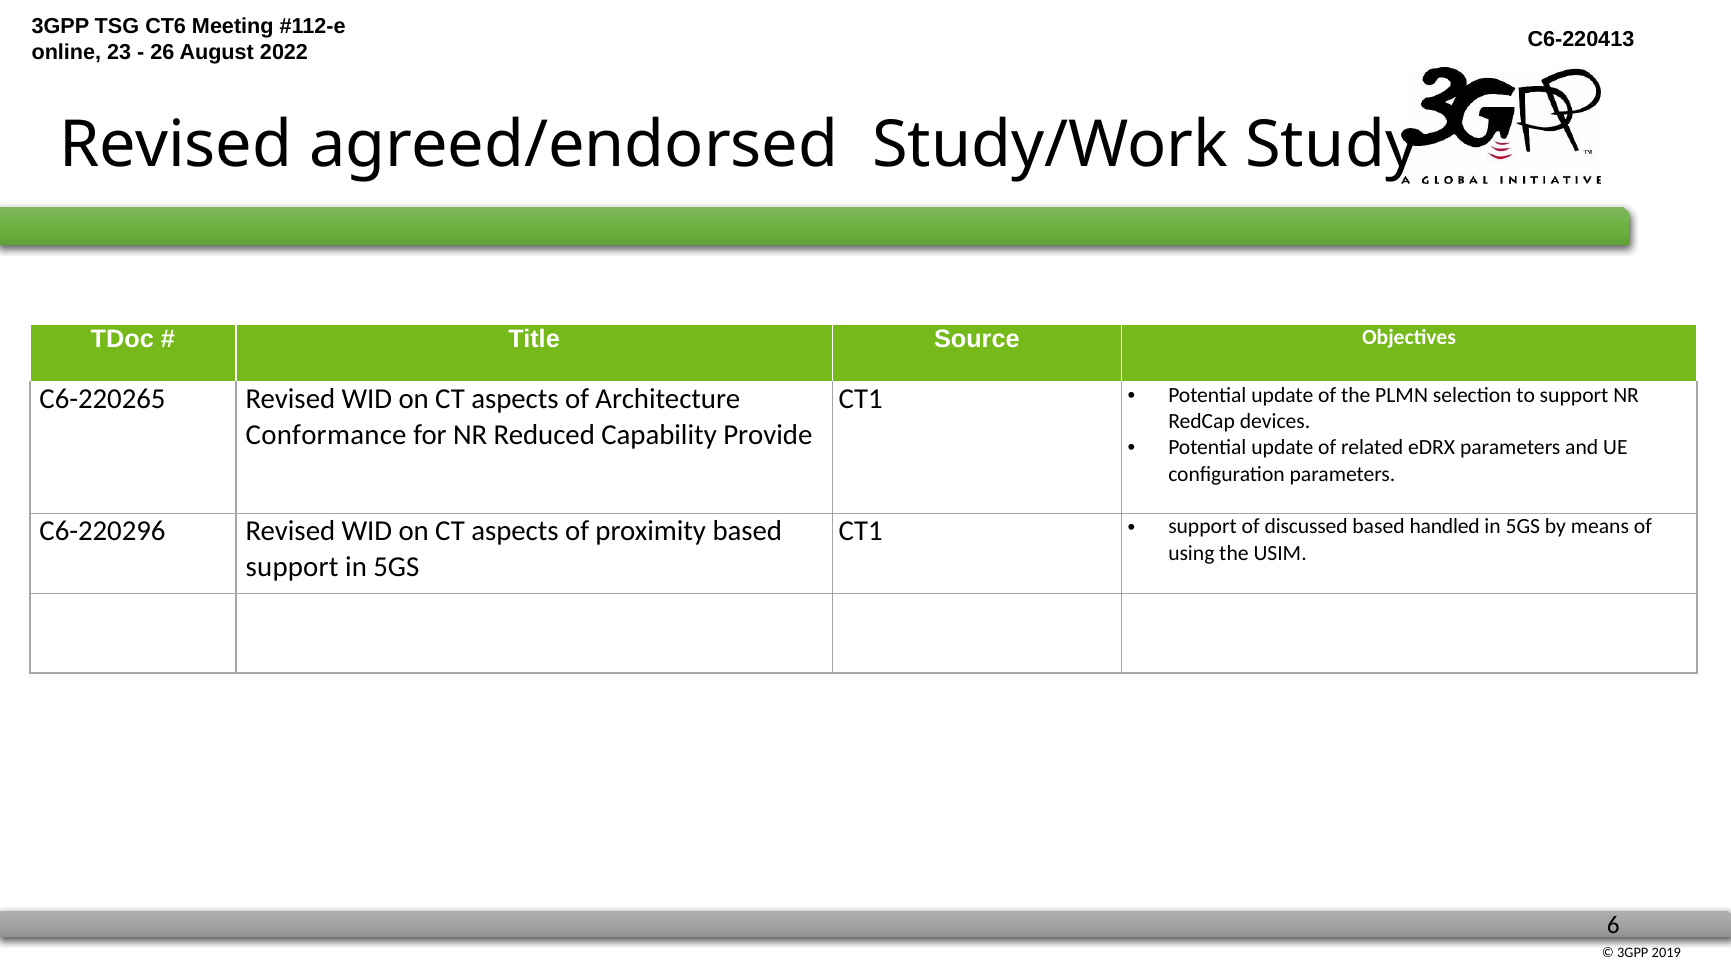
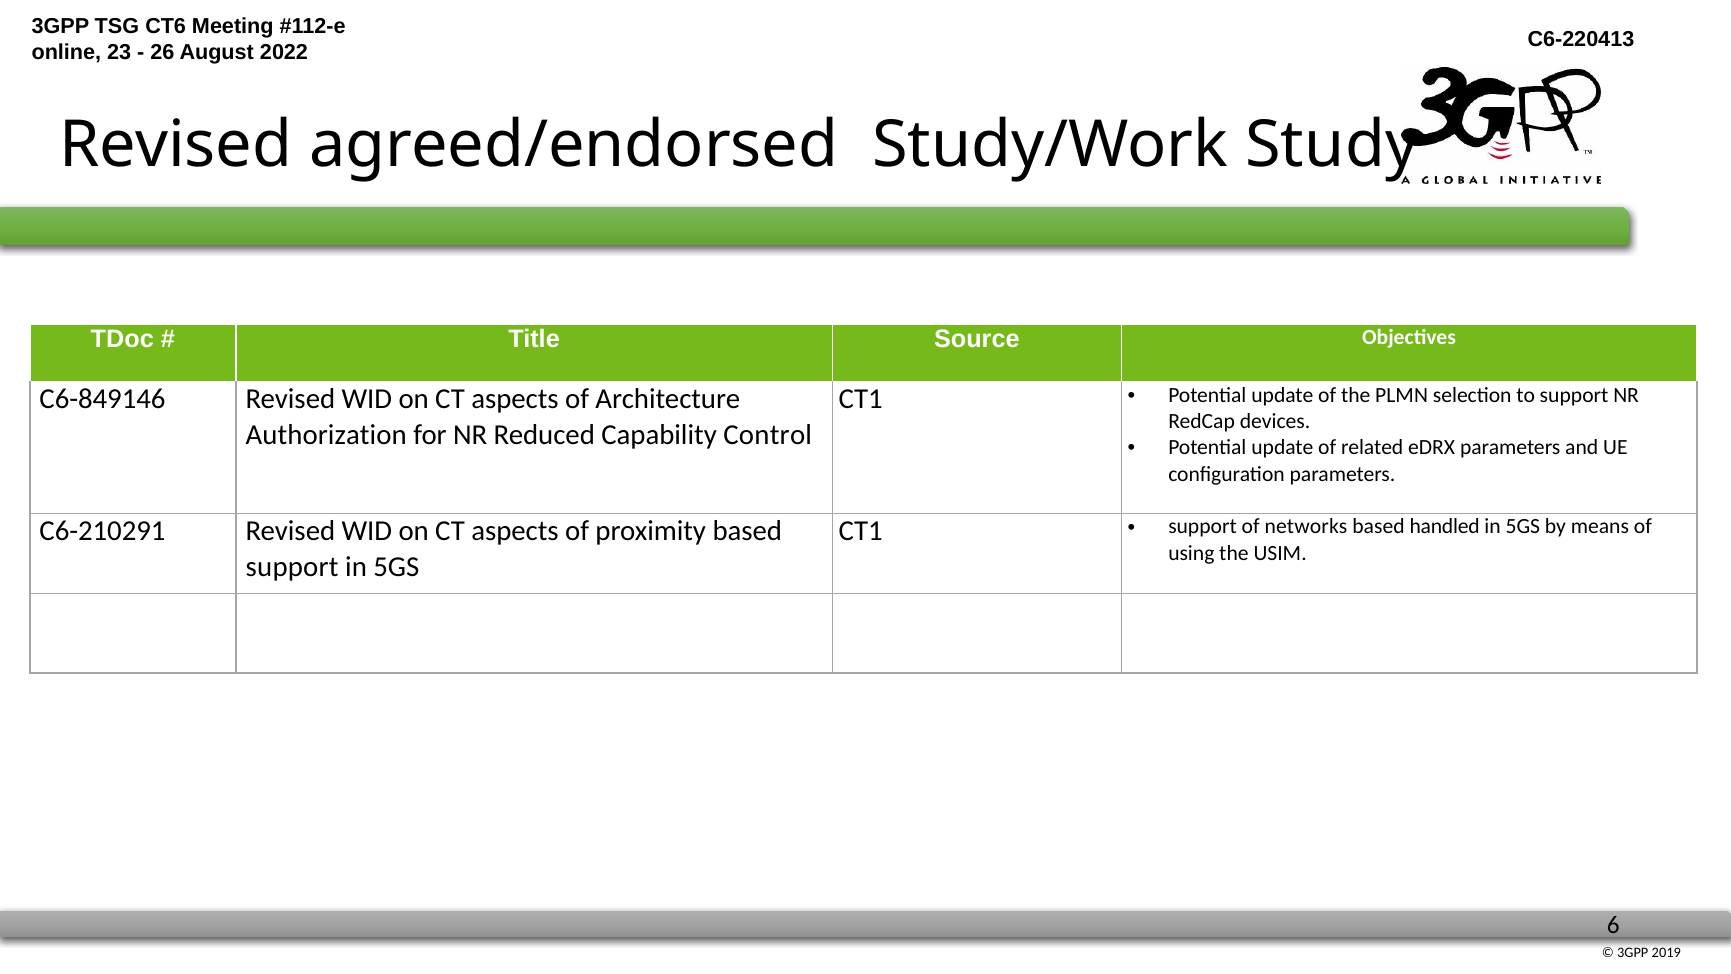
C6-220265: C6-220265 -> C6-849146 (102, 399)
Conformance: Conformance -> Authorization (326, 435)
Provide: Provide -> Control (768, 435)
C6-220296: C6-220296 -> C6-210291 (102, 531)
discussed: discussed -> networks (1306, 527)
